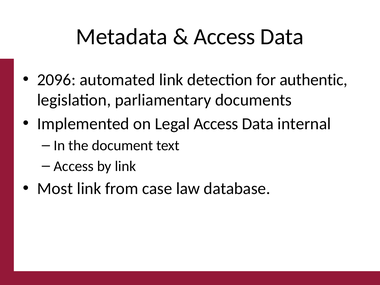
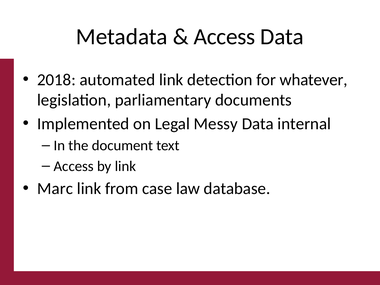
2096: 2096 -> 2018 (56, 80)
authentic: authentic -> whatever (314, 80)
Legal Access: Access -> Messy (216, 124)
Most: Most -> Marc (55, 189)
